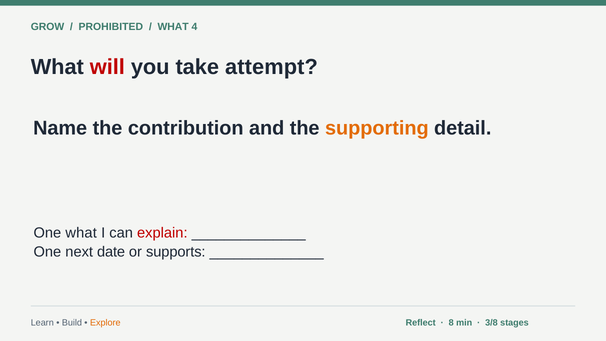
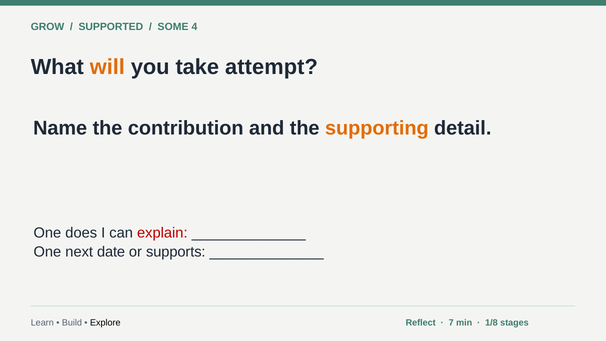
PROHIBITED: PROHIBITED -> SUPPORTED (111, 27)
WHAT: WHAT -> SOME (173, 27)
will colour: red -> orange (107, 67)
One what: what -> does (81, 233)
Explore colour: orange -> black (105, 323)
8: 8 -> 7 (451, 323)
3/8: 3/8 -> 1/8 (491, 323)
